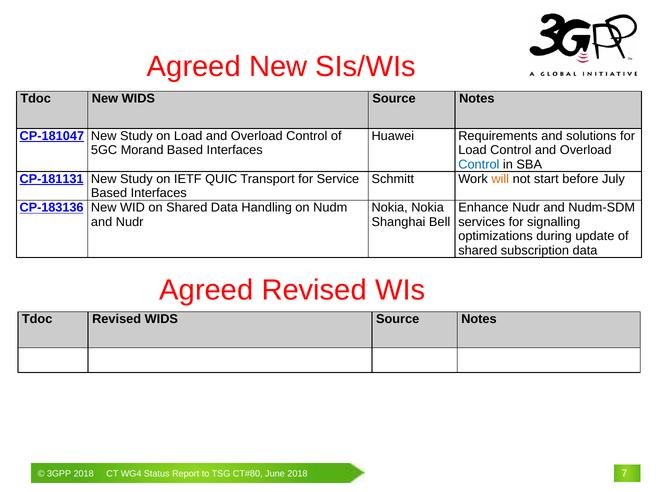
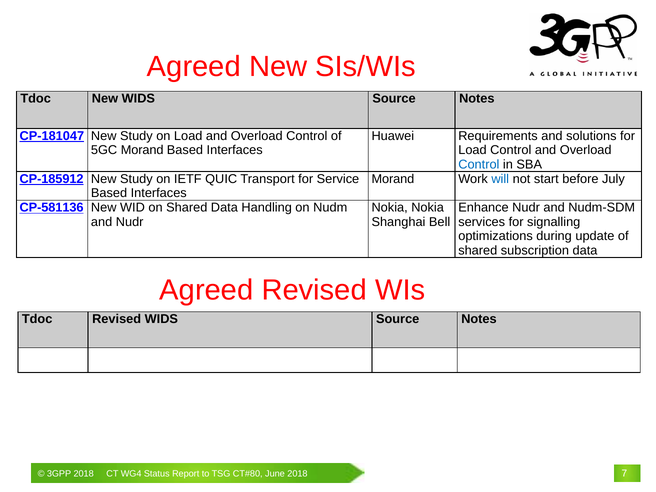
CP-181131: CP-181131 -> CP-185912 (52, 179)
Schmitt: Schmitt -> Morand (393, 179)
will colour: orange -> blue (500, 179)
CP-183136: CP-183136 -> CP-581136 (52, 208)
